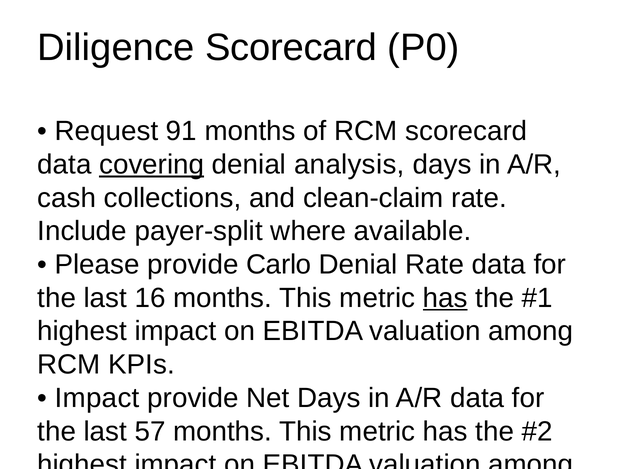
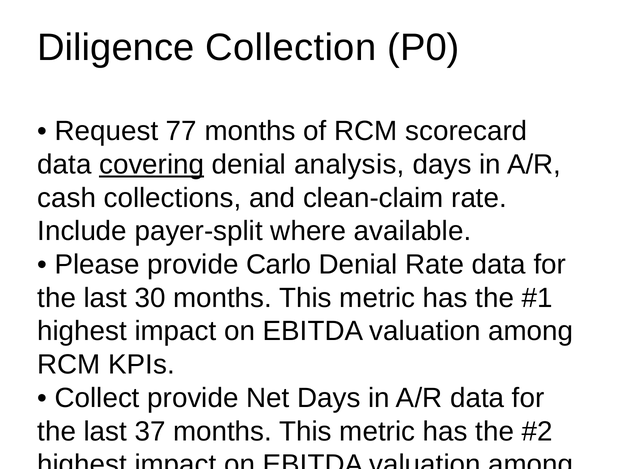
Diligence Scorecard: Scorecard -> Collection (291, 47)
91: 91 -> 77 (181, 131)
16: 16 -> 30 (150, 298)
has underline: present -> none (445, 298)
Impact: Impact -> Collect (97, 398)
57: 57 -> 37 (150, 431)
